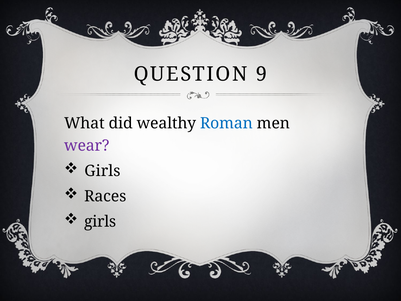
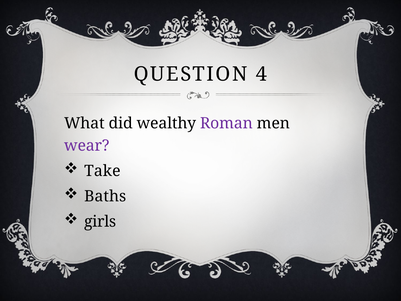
9: 9 -> 4 (261, 74)
Roman colour: blue -> purple (226, 123)
Girls: Girls -> Take (102, 171)
Races: Races -> Baths (105, 196)
